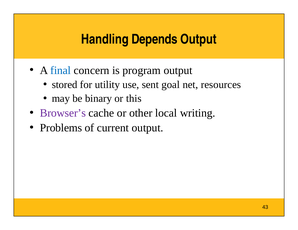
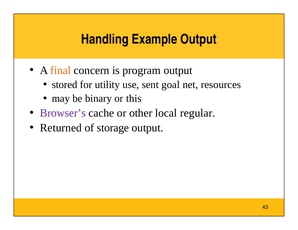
Depends: Depends -> Example (154, 39)
final colour: blue -> orange (61, 70)
writing: writing -> regular (198, 113)
Problems: Problems -> Returned (61, 128)
current: current -> storage (113, 128)
